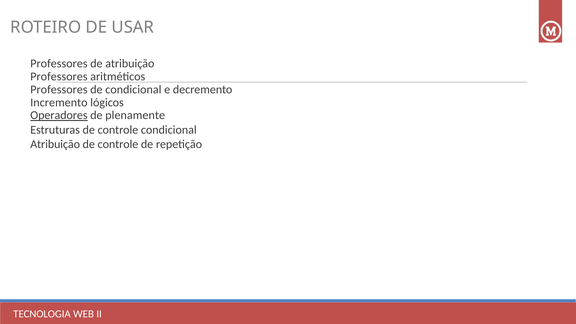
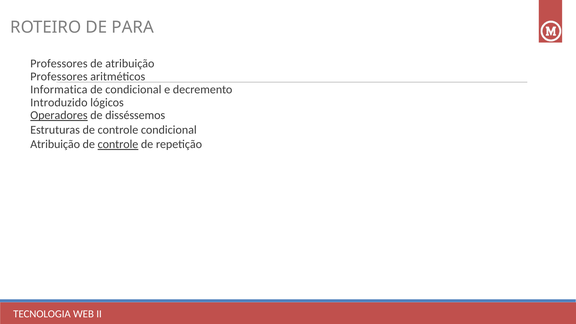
USAR: USAR -> PARA (133, 27)
Professores: Professores -> Informatica (59, 89)
Incremento: Incremento -> Introduzido (59, 102)
plenamente: plenamente -> disséssemos (135, 115)
controle underline: none -> present (118, 144)
